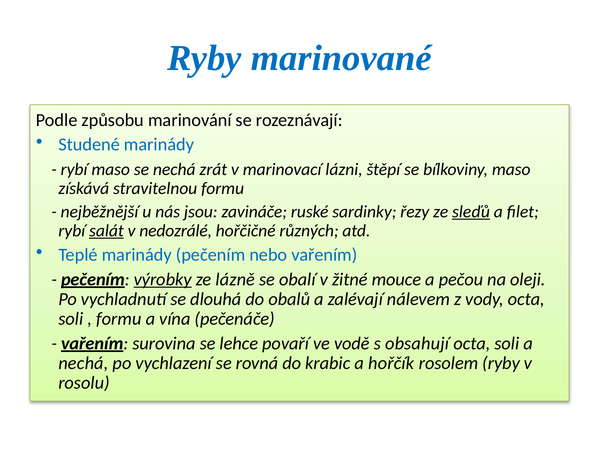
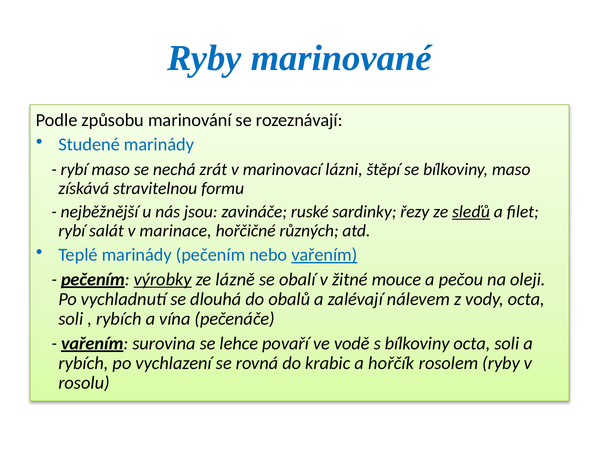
salát underline: present -> none (106, 231)
nedozrálé: nedozrálé -> marinace (176, 231)
vařením underline: none -> present (324, 255)
formu: formu -> rybích (119, 319)
s obsahují: obsahují -> bílkoviny (417, 344)
nechá: nechá -> rybích (83, 363)
